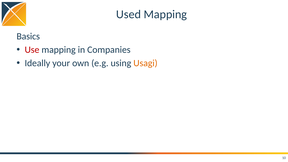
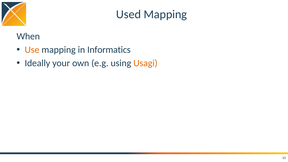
Basics: Basics -> When (28, 36)
Use colour: red -> orange (32, 50)
Companies: Companies -> Informatics (109, 50)
